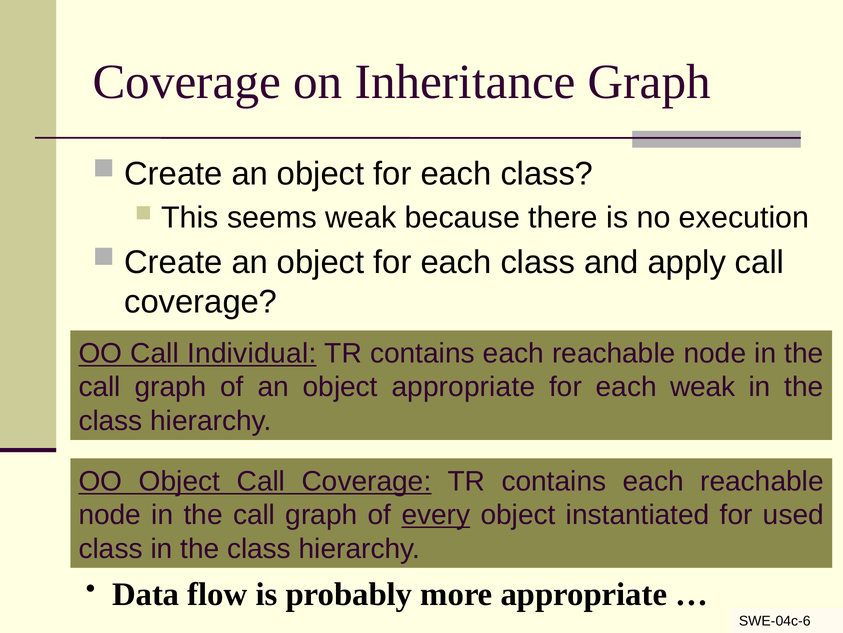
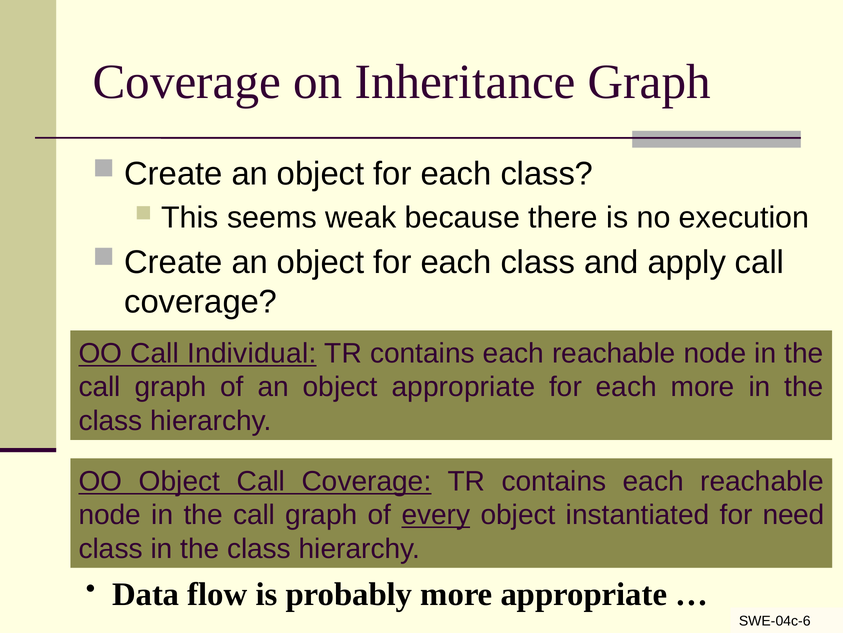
each weak: weak -> more (703, 387)
used: used -> need (794, 514)
